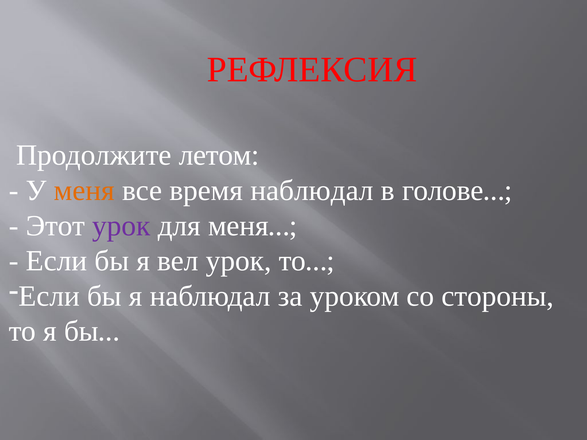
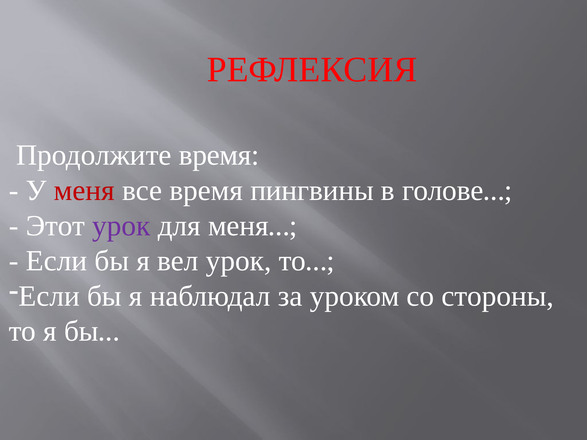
Продолжите летом: летом -> время (219, 155)
меня colour: orange -> red (84, 191)
время наблюдал: наблюдал -> пингвины (312, 191)
